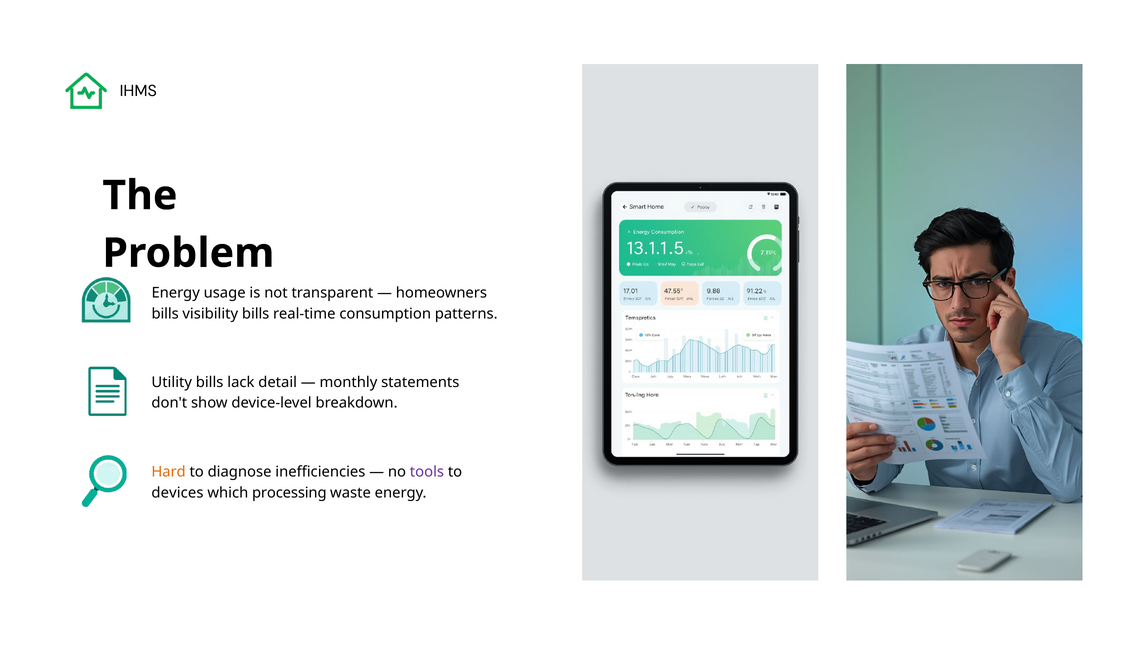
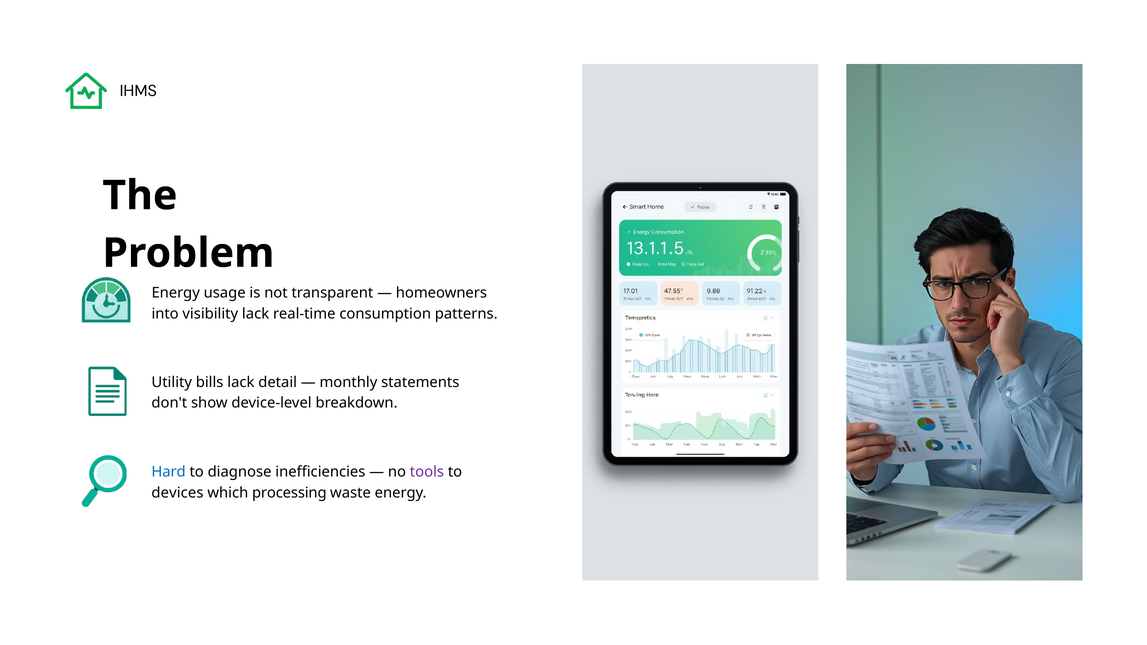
bills: bills -> into (165, 314)
visibility bills: bills -> lack (256, 314)
Hard colour: orange -> blue (169, 472)
